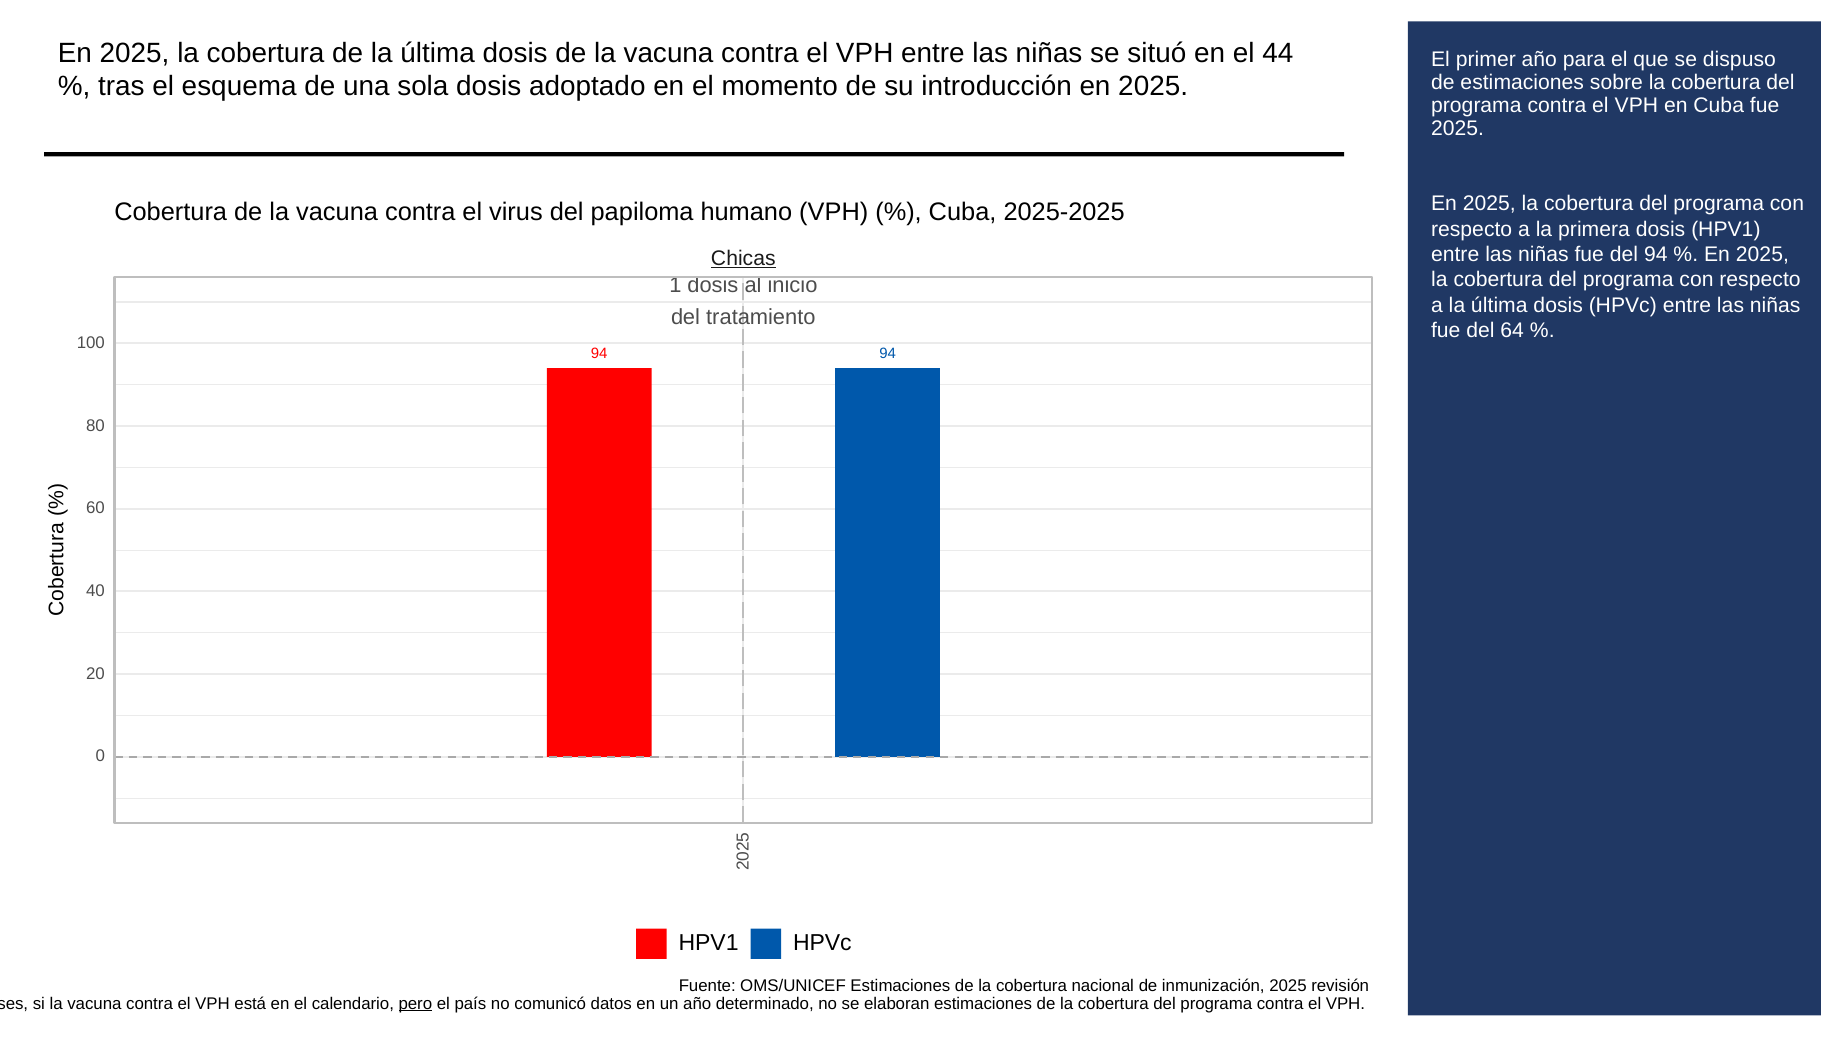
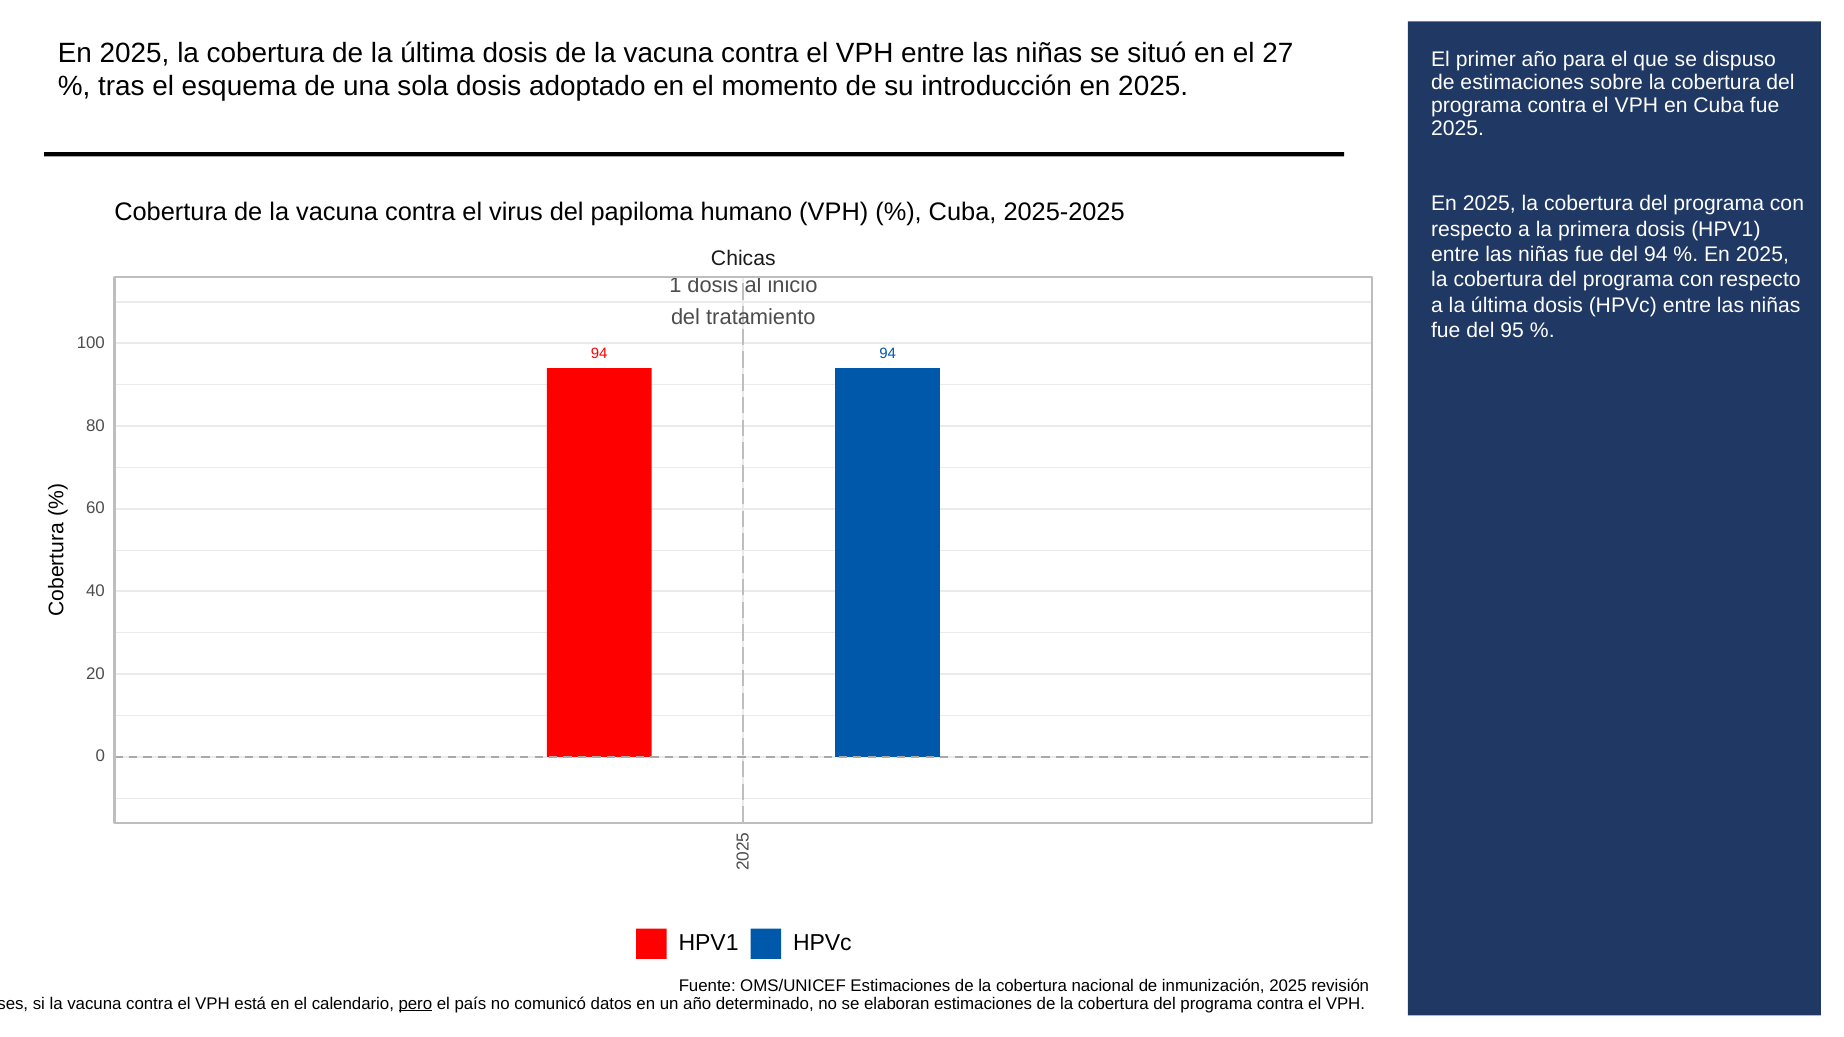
44: 44 -> 27 (1278, 53)
Chicas underline: present -> none (743, 258)
64: 64 -> 95 (1512, 331)
